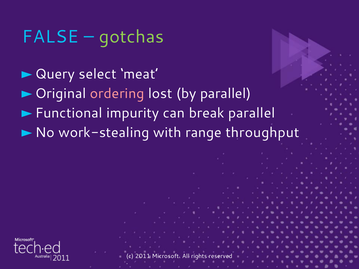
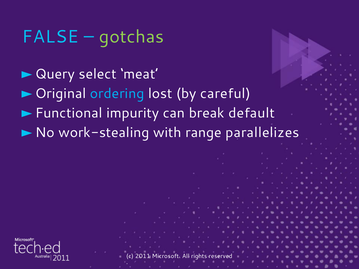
ordering colour: pink -> light blue (117, 94)
by parallel: parallel -> careful (225, 94)
break parallel: parallel -> default (252, 113)
throughput: throughput -> parallelizes (262, 133)
